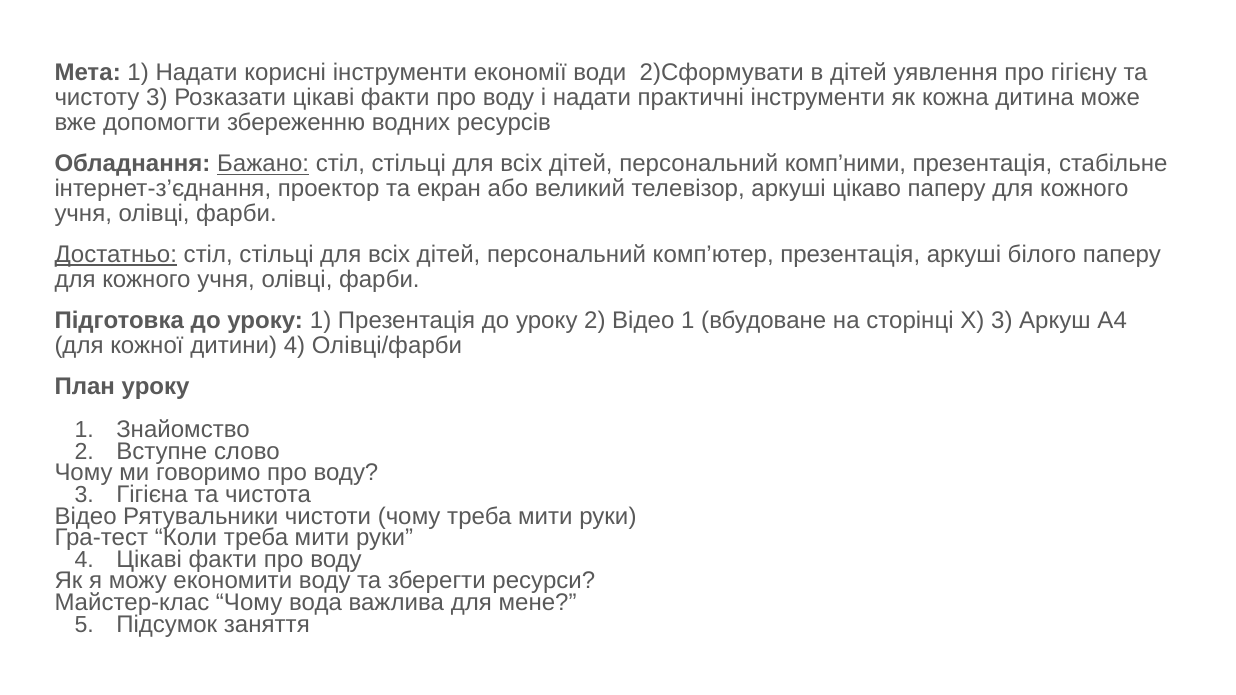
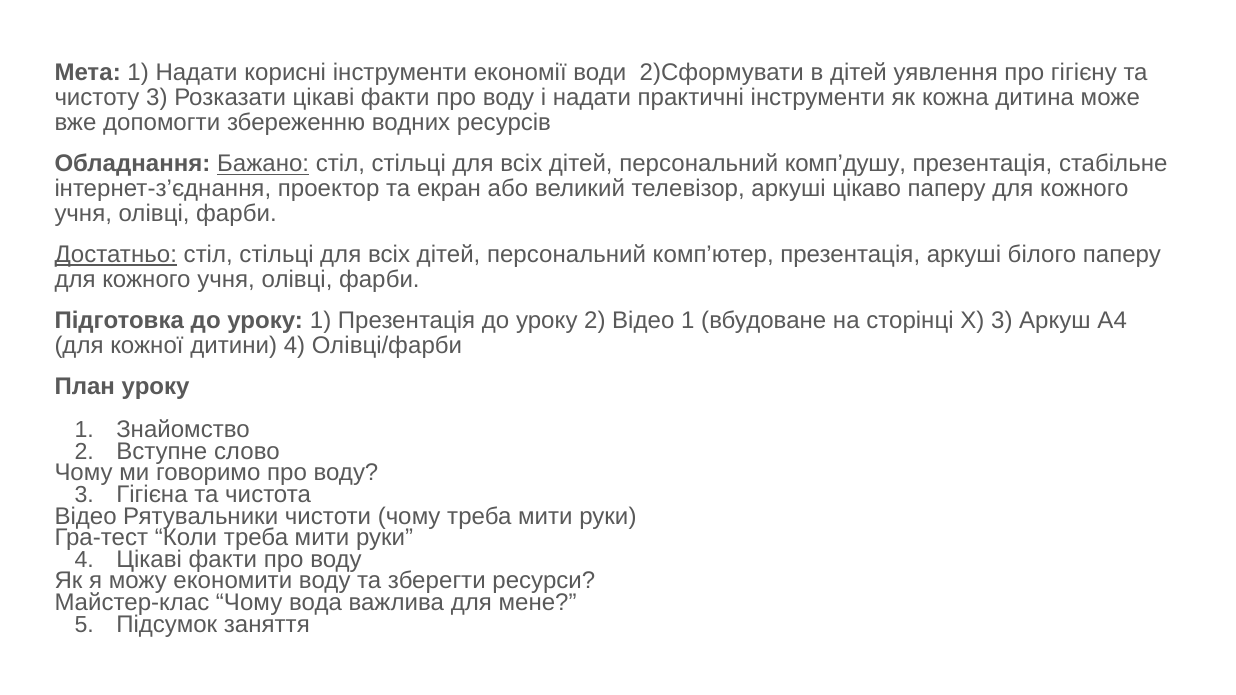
комп’ними: комп’ними -> комп’душу (845, 164)
